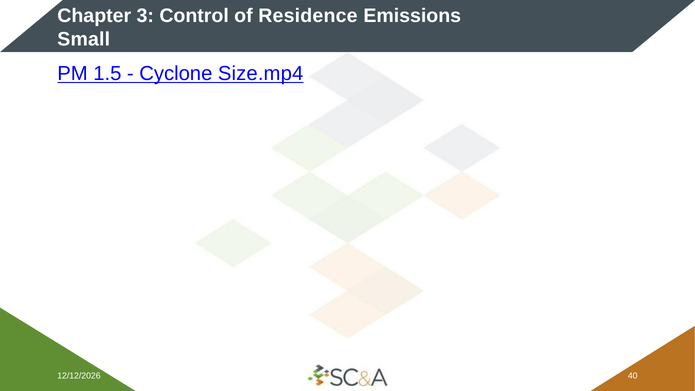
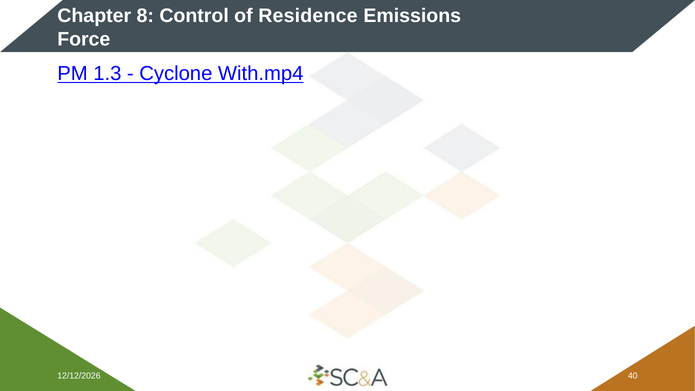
3: 3 -> 8 (145, 16)
Small: Small -> Force (84, 39)
1.5: 1.5 -> 1.3 (107, 74)
Size.mp4: Size.mp4 -> With.mp4 (261, 74)
